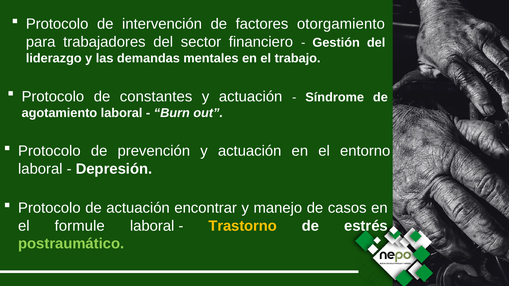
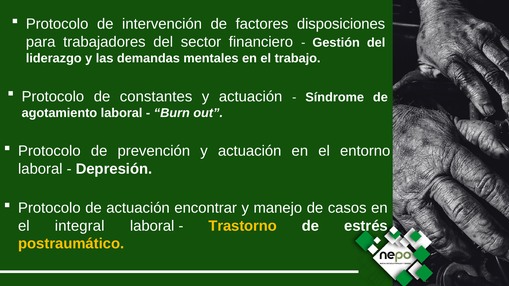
otorgamiento: otorgamiento -> disposiciones (341, 24)
formule: formule -> integral (80, 226)
postraumático colour: light green -> yellow (71, 244)
